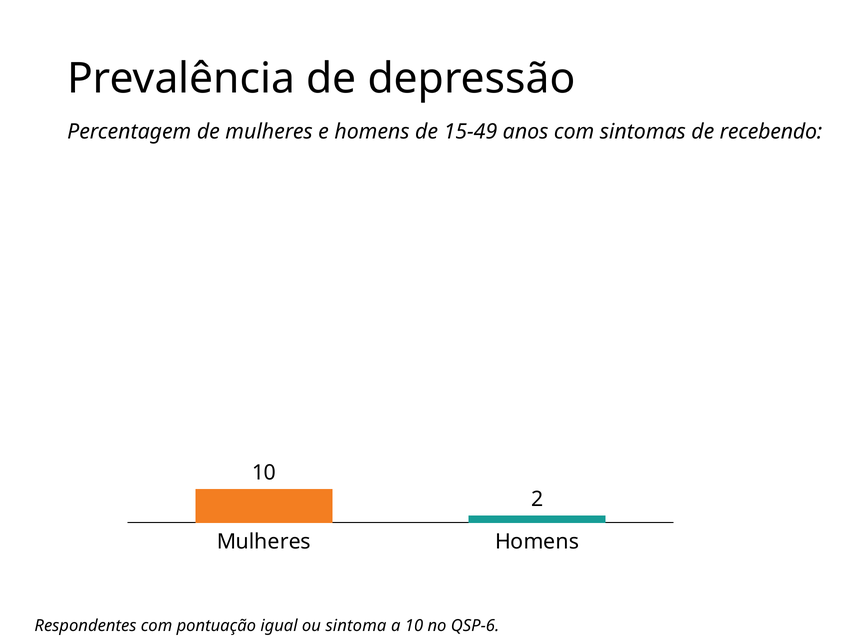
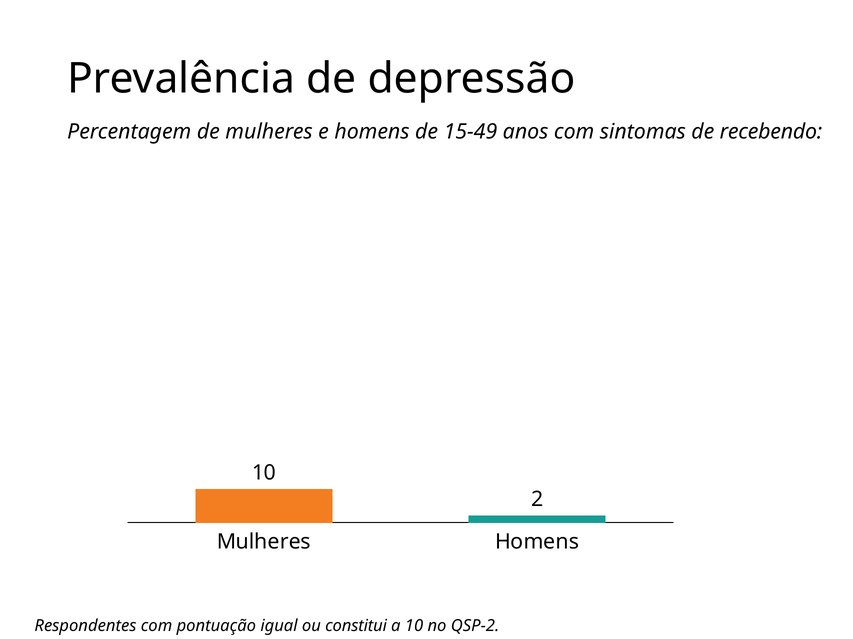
sintoma: sintoma -> constitui (356, 626)
QSP-6: QSP-6 -> QSP-2 (475, 626)
